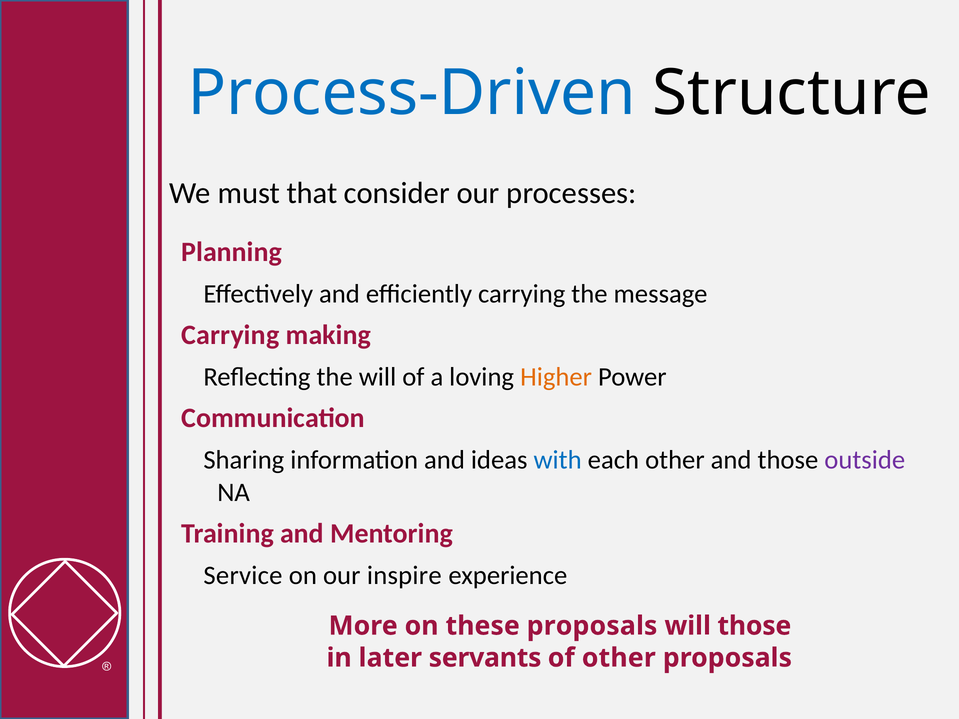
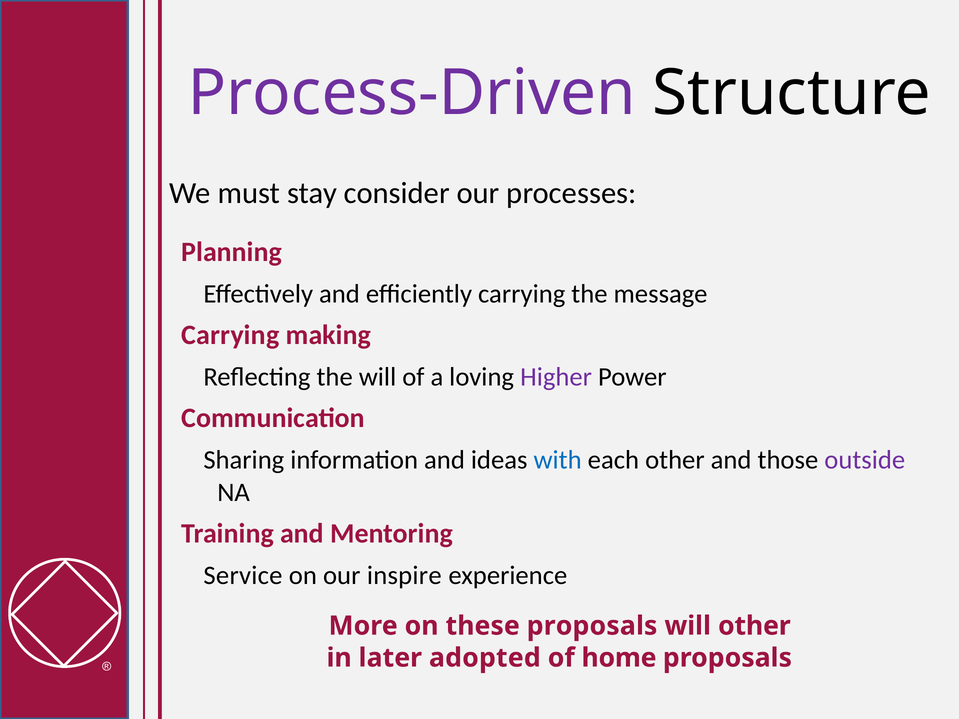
Process-Driven colour: blue -> purple (412, 93)
that: that -> stay (312, 193)
Higher colour: orange -> purple (556, 377)
will those: those -> other (754, 626)
servants: servants -> adopted (485, 658)
of other: other -> home (619, 658)
